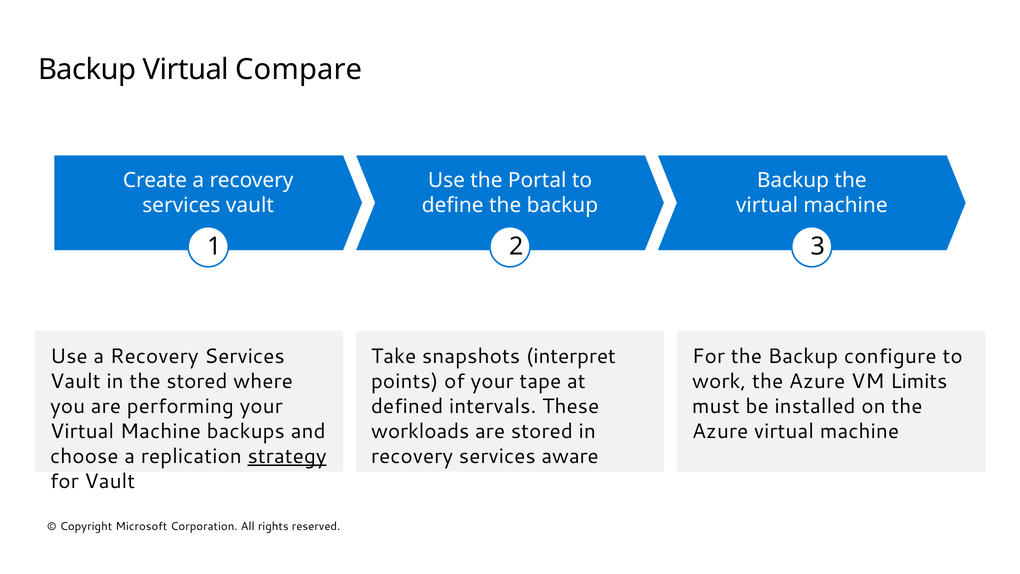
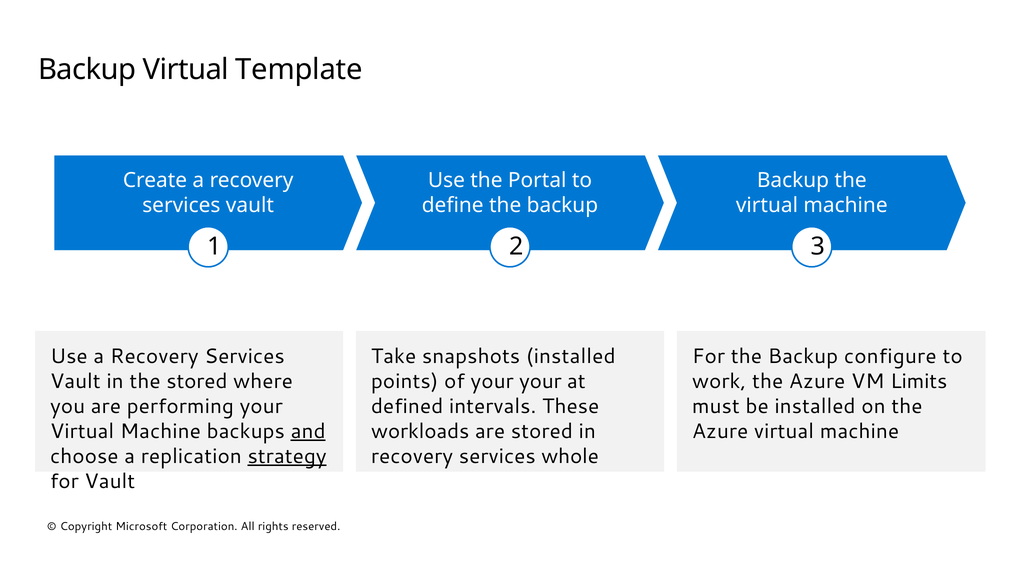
Compare: Compare -> Template (299, 70)
snapshots interpret: interpret -> installed (571, 356)
your tape: tape -> your (540, 381)
and underline: none -> present (308, 431)
aware: aware -> whole (570, 456)
